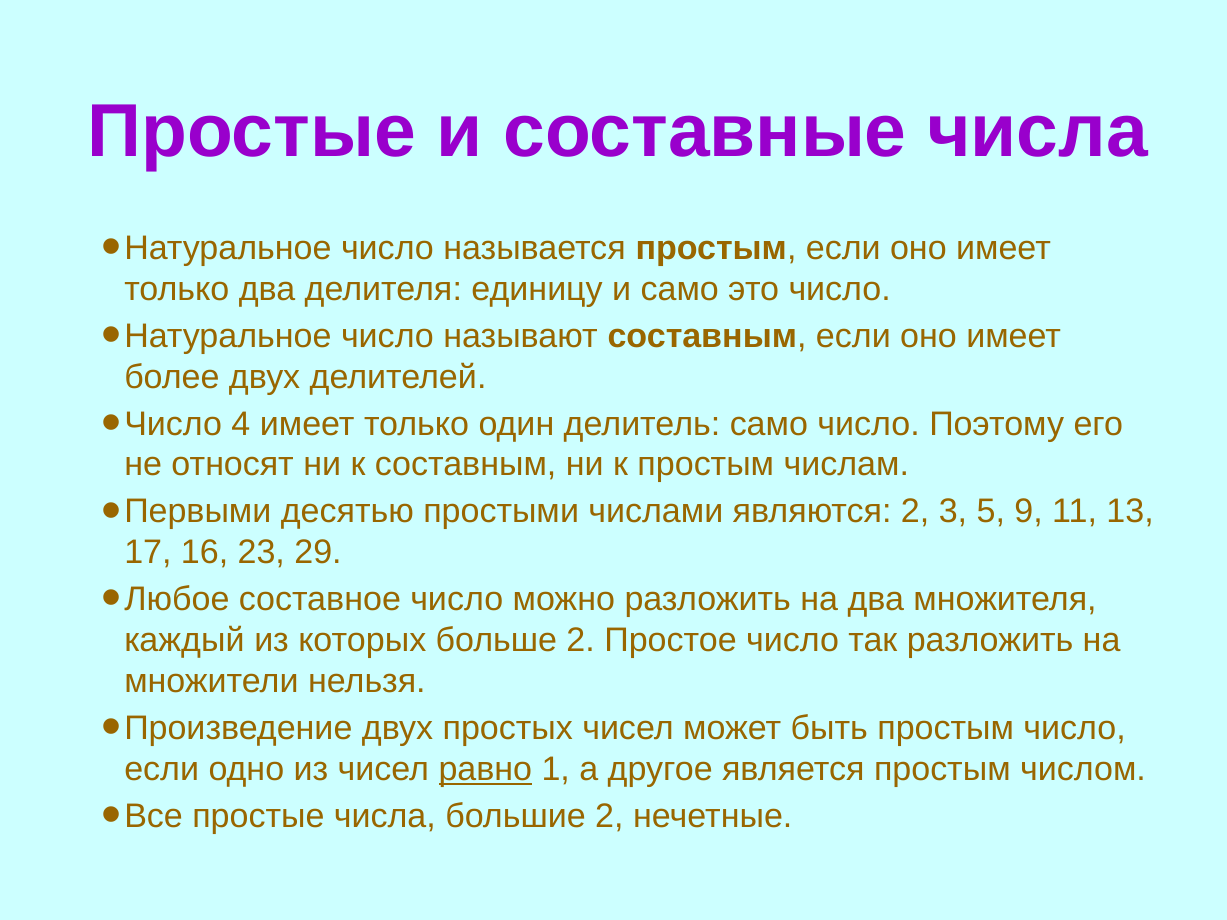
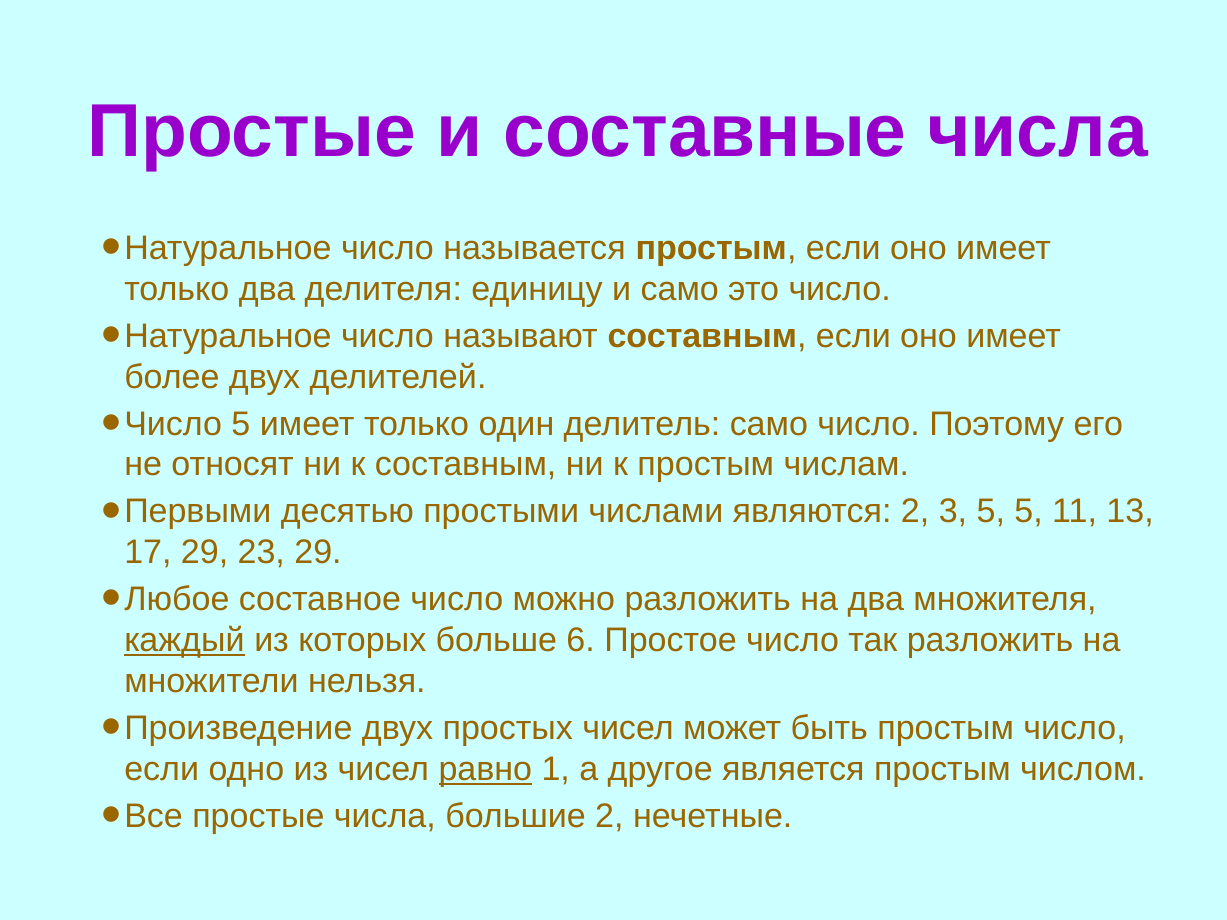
Число 4: 4 -> 5 (241, 424)
5 9: 9 -> 5 (1029, 512)
17 16: 16 -> 29 (205, 553)
каждый underline: none -> present (184, 640)
больше 2: 2 -> 6 (581, 640)
